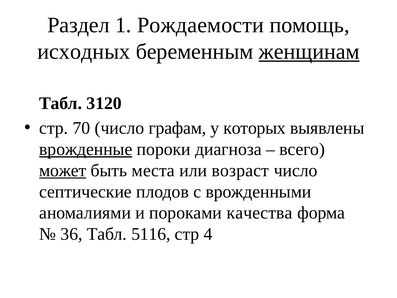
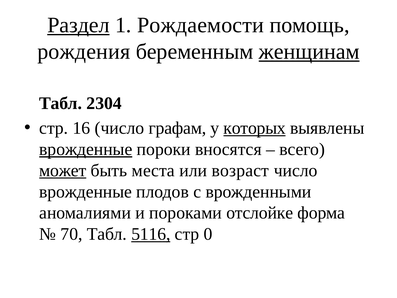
Раздел underline: none -> present (78, 25)
исходных: исходных -> рождения (84, 52)
3120: 3120 -> 2304 (104, 103)
70: 70 -> 16 (81, 128)
которых underline: none -> present (255, 128)
диагноза: диагноза -> вносятся (228, 149)
септические: септические -> врожденные (86, 192)
качества: качества -> отслойке (260, 213)
36: 36 -> 70 (71, 234)
5116 underline: none -> present (151, 234)
4: 4 -> 0 (208, 234)
